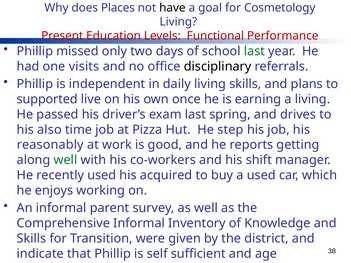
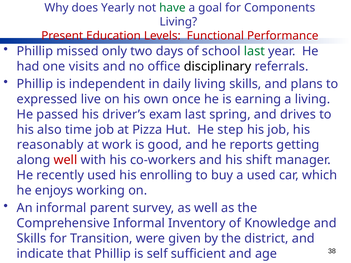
Places: Places -> Yearly (118, 8)
have colour: black -> green (172, 8)
Cosmetology: Cosmetology -> Components (280, 8)
supported: supported -> expressed (47, 99)
well colour: green -> red (65, 160)
acquired: acquired -> enrolling (166, 175)
